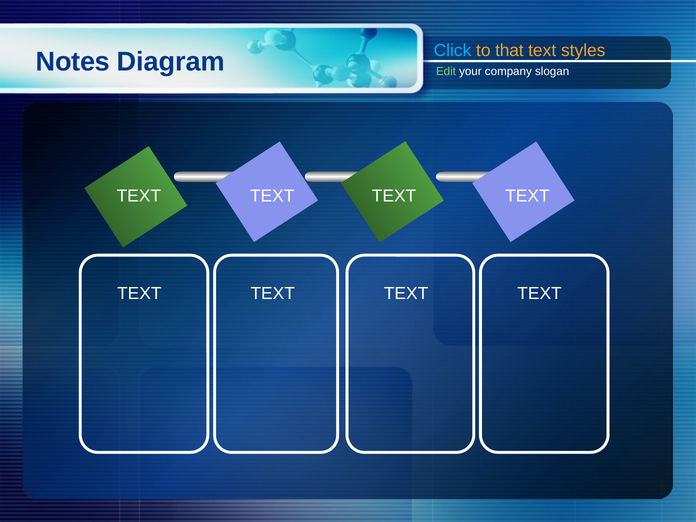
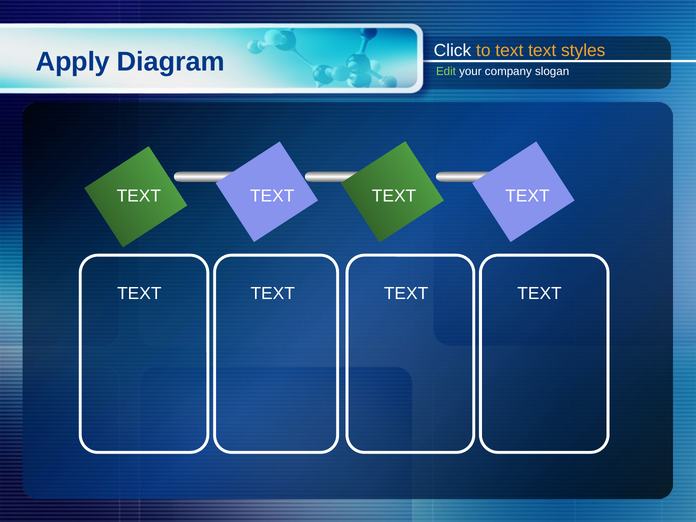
Click colour: light blue -> white (452, 51)
to that: that -> text (509, 51)
Notes: Notes -> Apply (73, 62)
